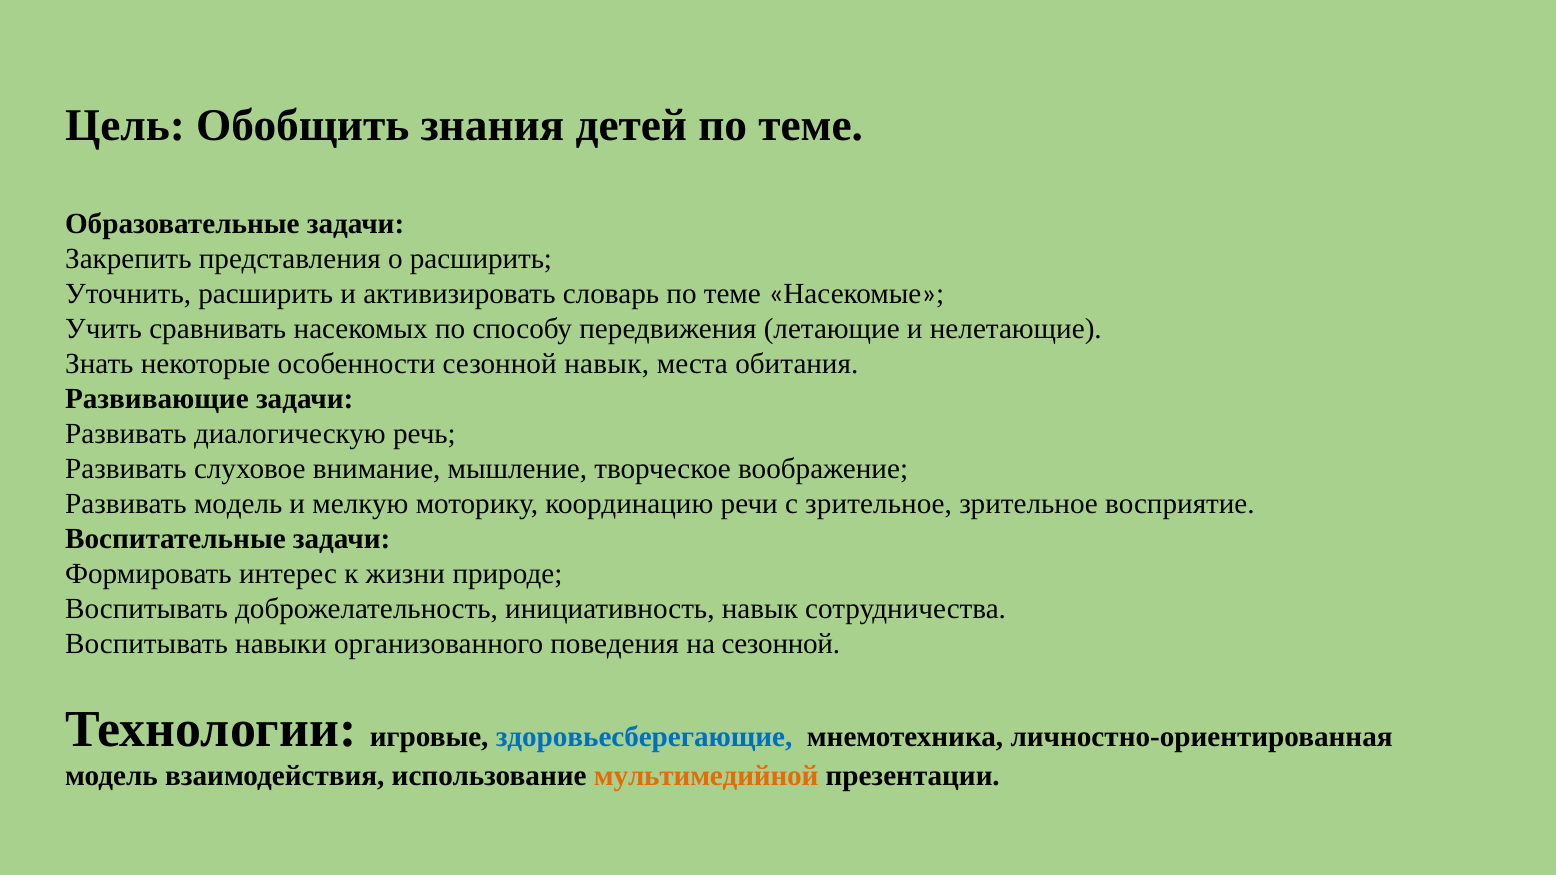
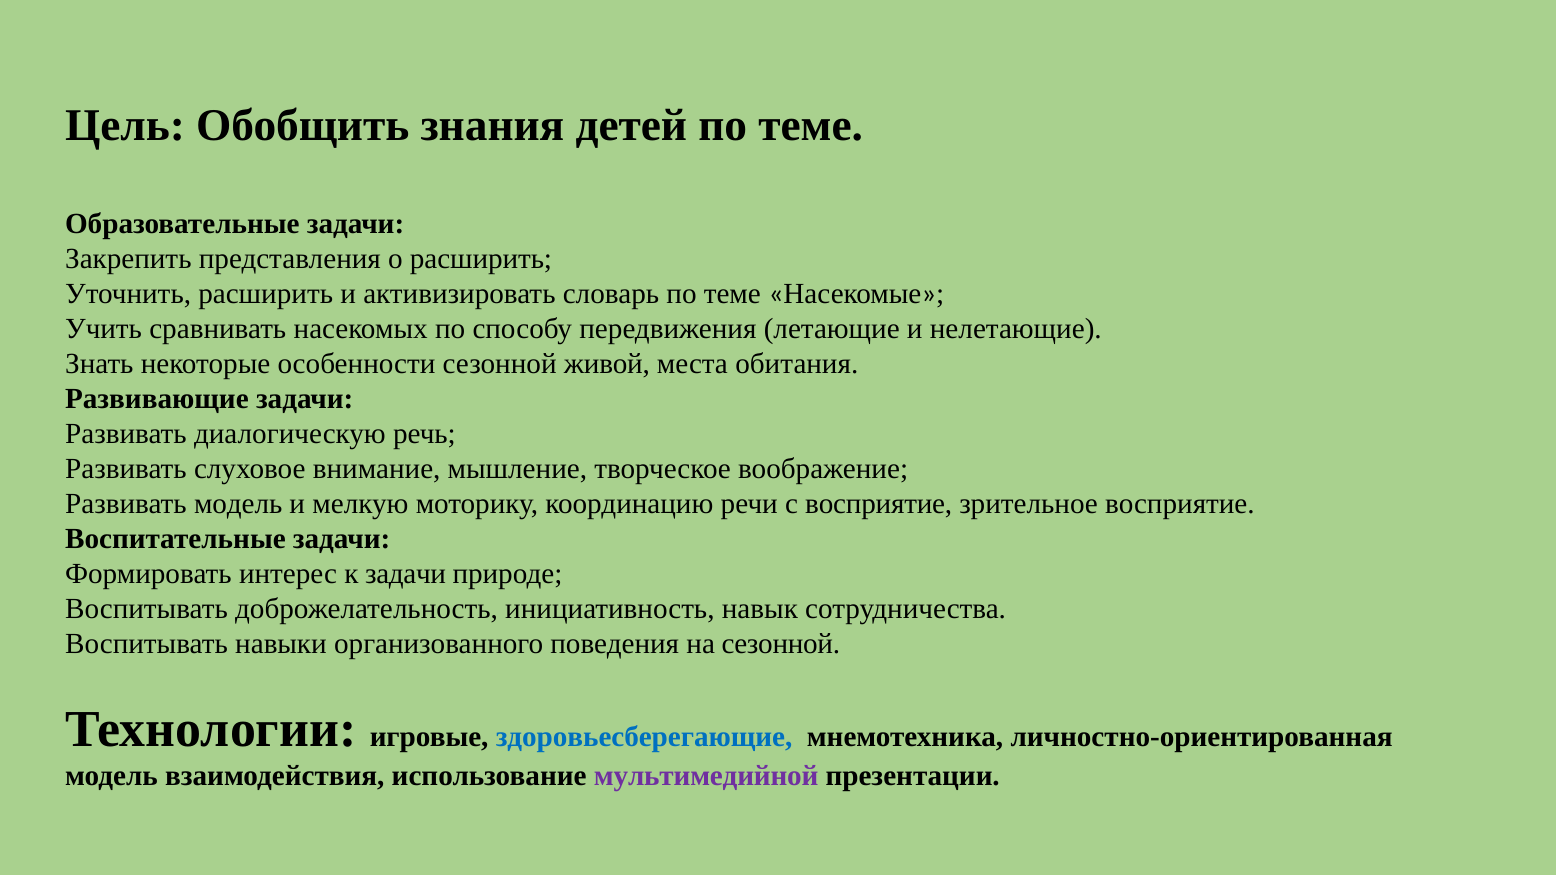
сезонной навык: навык -> живой (607, 364)
с зрительное: зрительное -> восприятие (879, 504)
к жизни: жизни -> задачи (406, 574)
мультимедийной colour: orange -> purple (706, 776)
